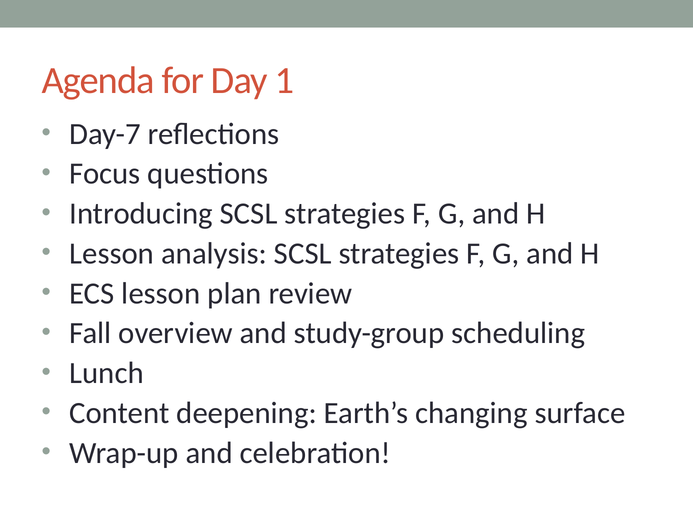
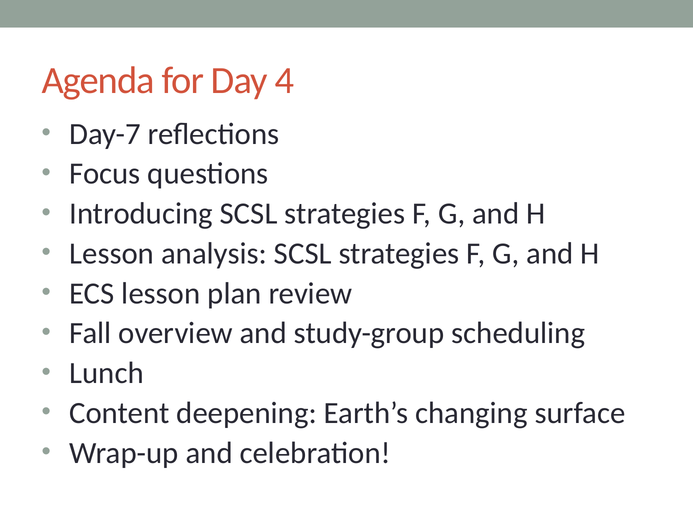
1: 1 -> 4 (284, 81)
